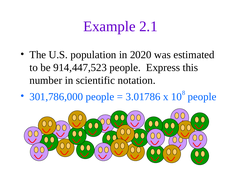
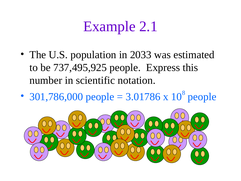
2020: 2020 -> 2033 (141, 55)
914,447,523: 914,447,523 -> 737,495,925 (80, 67)
